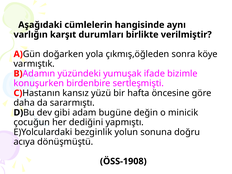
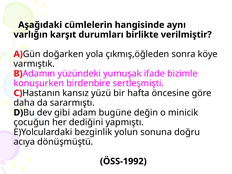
ÖSS-1908: ÖSS-1908 -> ÖSS-1992 (123, 161)
